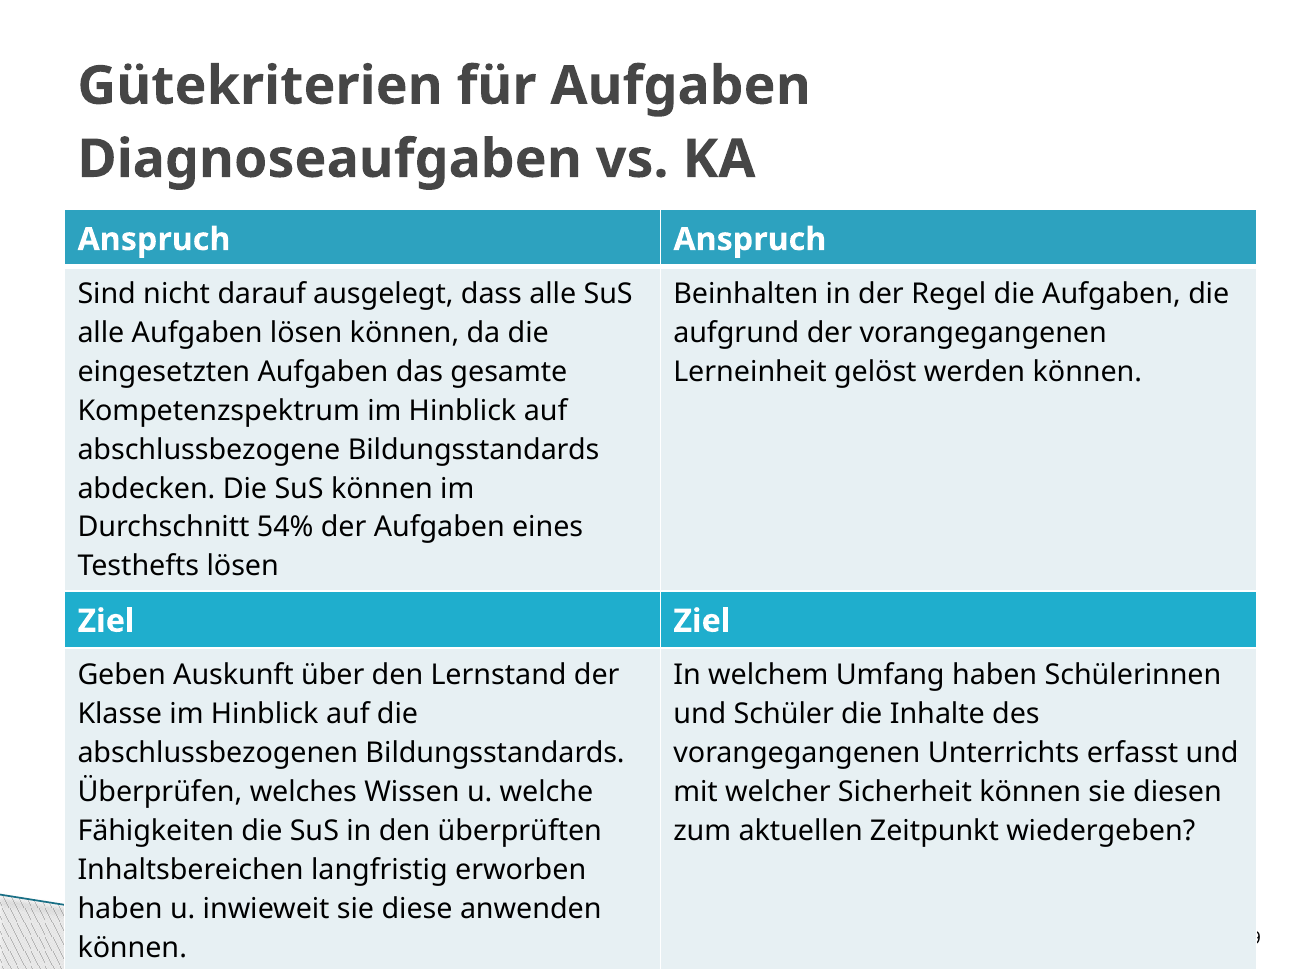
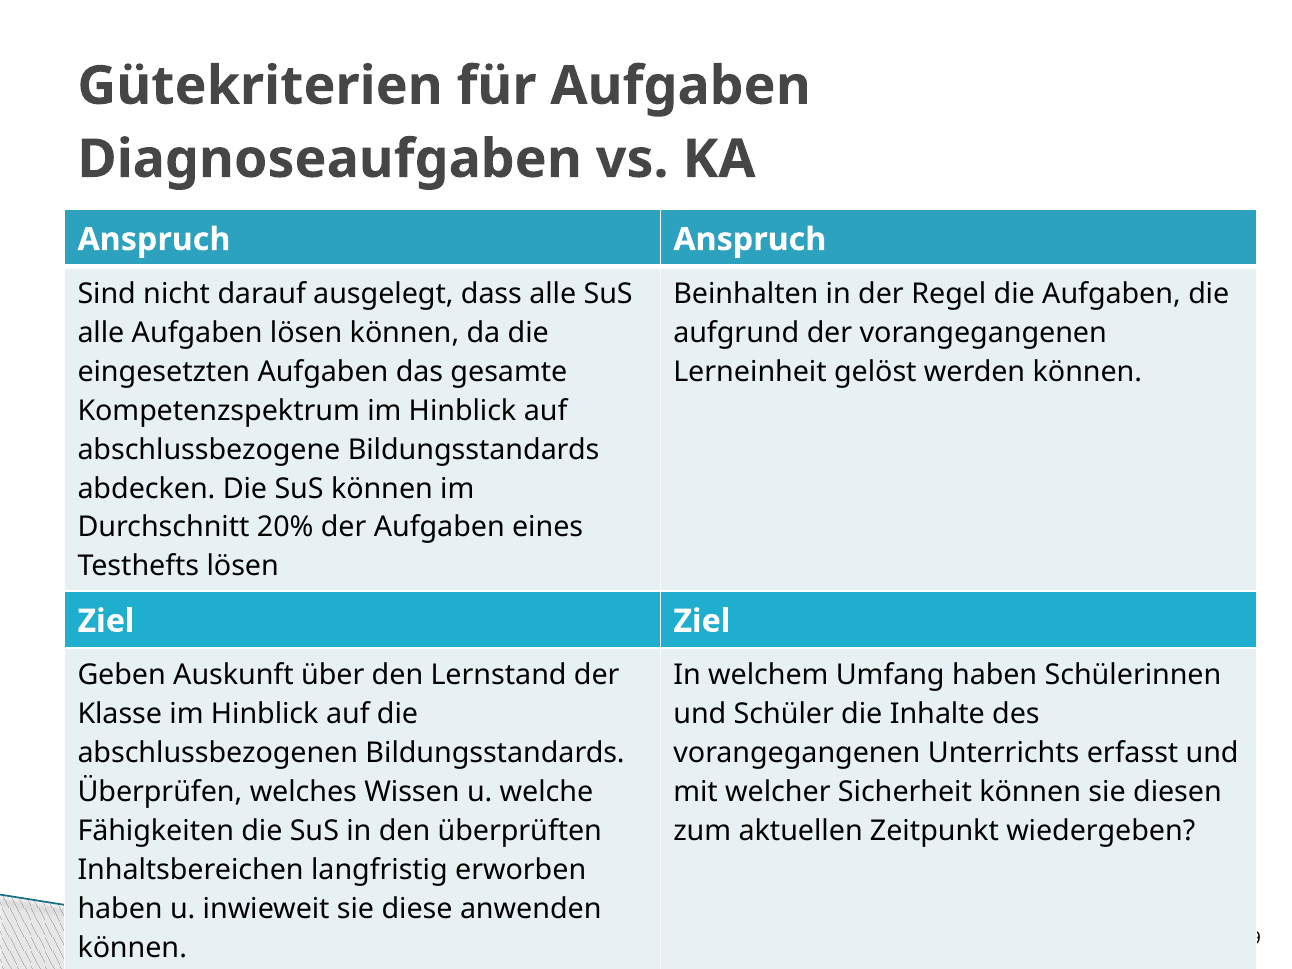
54%: 54% -> 20% (285, 528)
